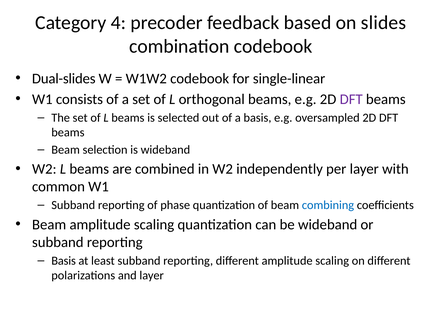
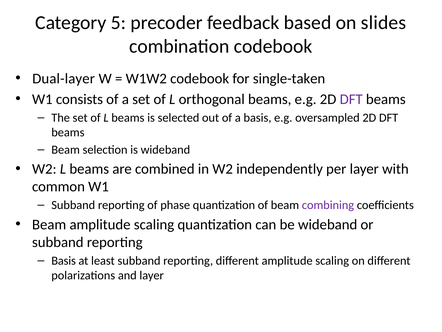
4: 4 -> 5 (118, 23)
Dual-slides: Dual-slides -> Dual-layer (64, 78)
single-linear: single-linear -> single-taken (289, 78)
combining colour: blue -> purple (328, 205)
